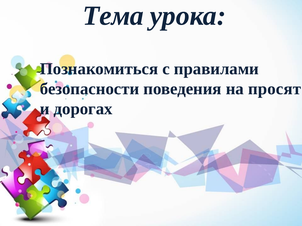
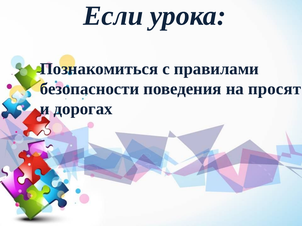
Тема: Тема -> Если (113, 16)
